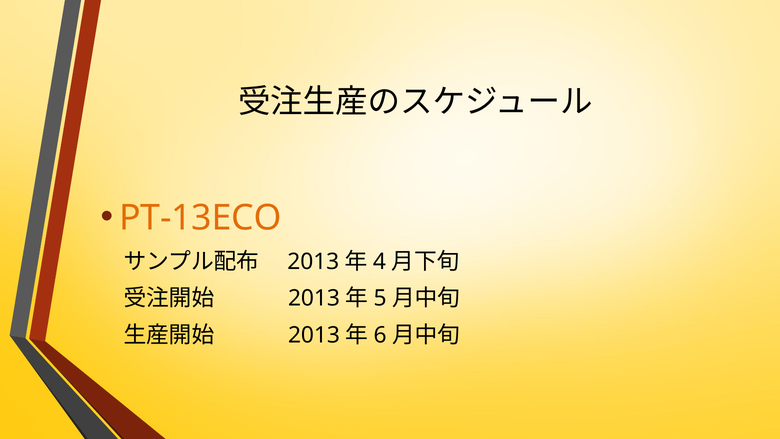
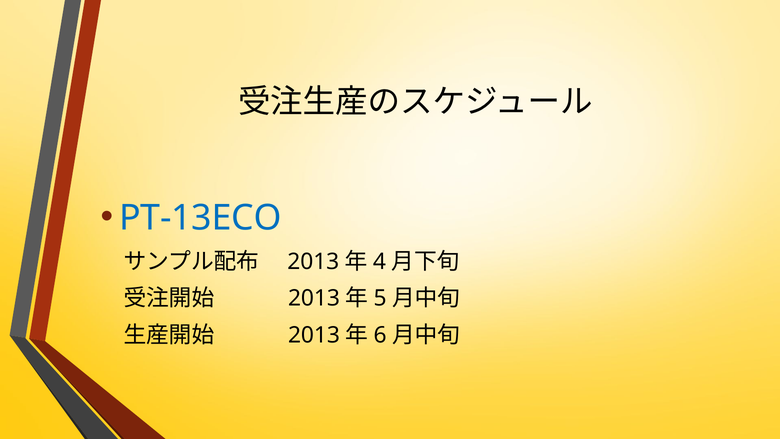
PT-13ECO colour: orange -> blue (200, 218)
